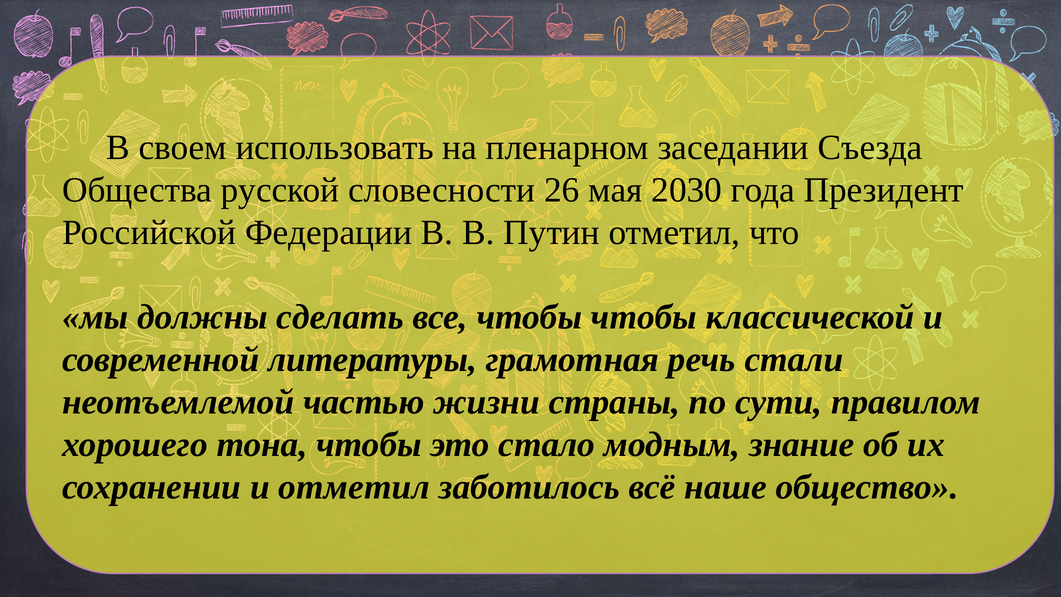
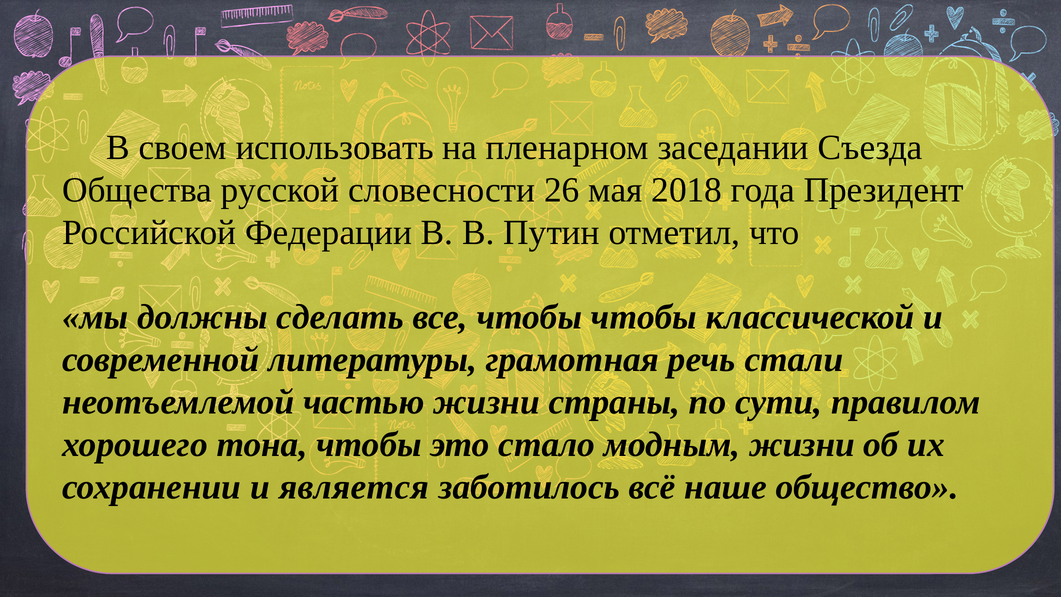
2030: 2030 -> 2018 (687, 190)
модным знание: знание -> жизни (802, 444)
и отметил: отметил -> является (354, 487)
